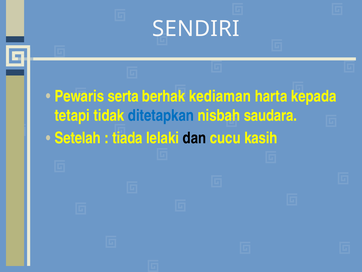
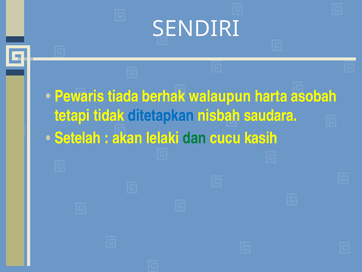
serta: serta -> tiada (123, 96)
kediaman: kediaman -> walaupun (220, 96)
kepada: kepada -> asobah (314, 96)
tiada: tiada -> akan (127, 138)
dan colour: black -> green (194, 138)
